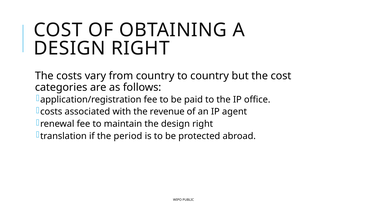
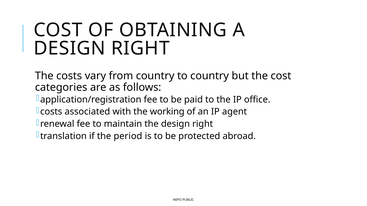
revenue: revenue -> working (167, 112)
